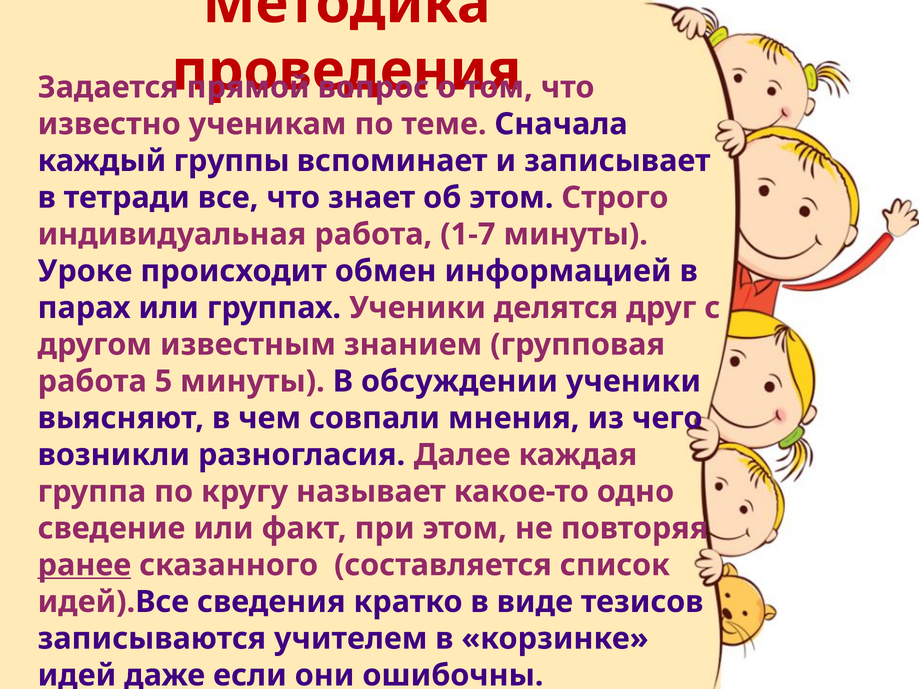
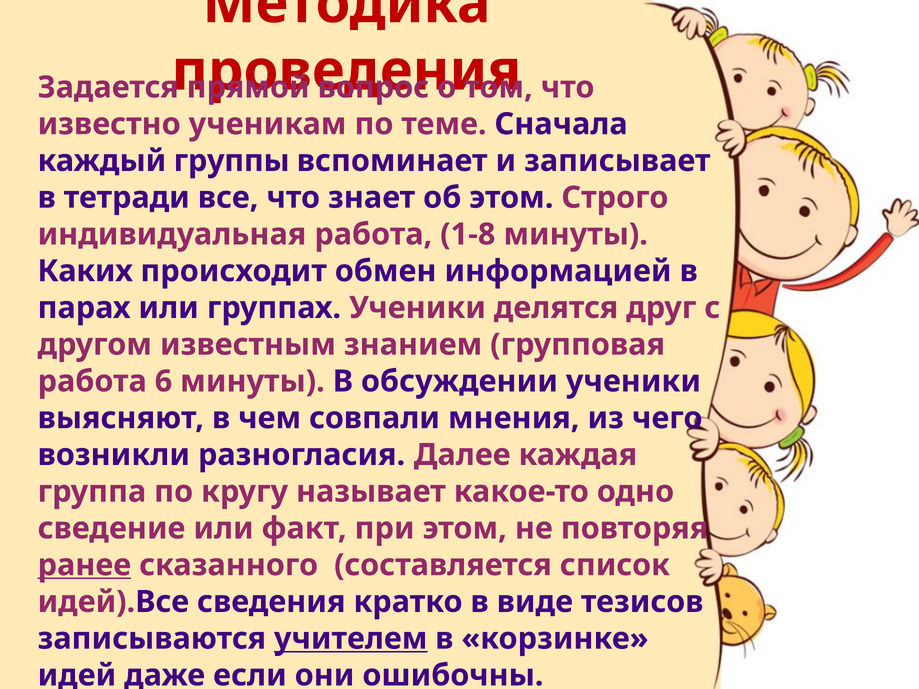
1-7: 1-7 -> 1-8 (468, 234)
Уроке: Уроке -> Каких (85, 271)
5: 5 -> 6 (163, 381)
учителем underline: none -> present (351, 639)
